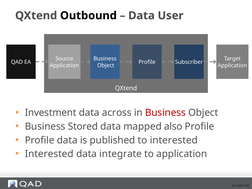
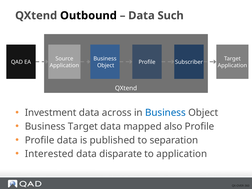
User: User -> Such (171, 16)
Business colour: red -> blue (165, 113)
Business Stored: Stored -> Target (83, 126)
to interested: interested -> separation (174, 140)
integrate: integrate -> disparate (121, 154)
